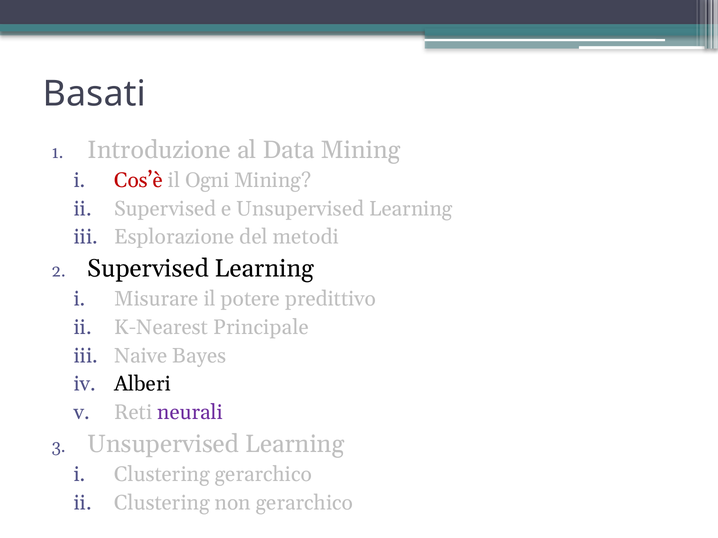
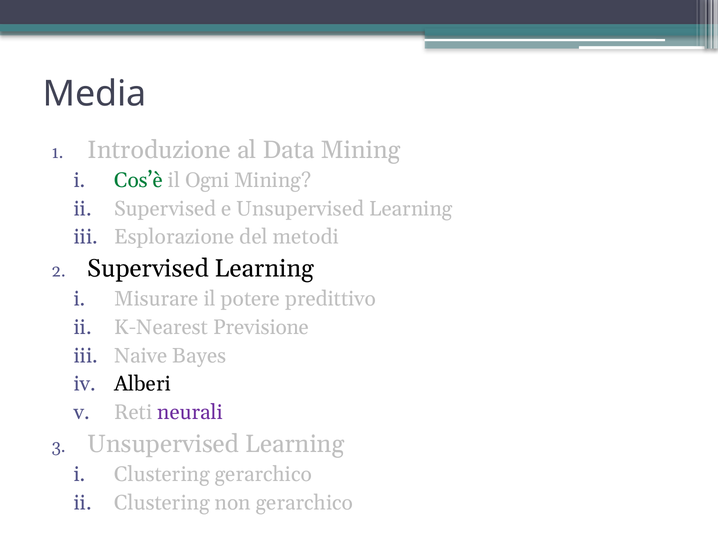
Basati: Basati -> Media (95, 94)
Cos’è colour: red -> green (138, 180)
Principale: Principale -> Previsione (261, 328)
